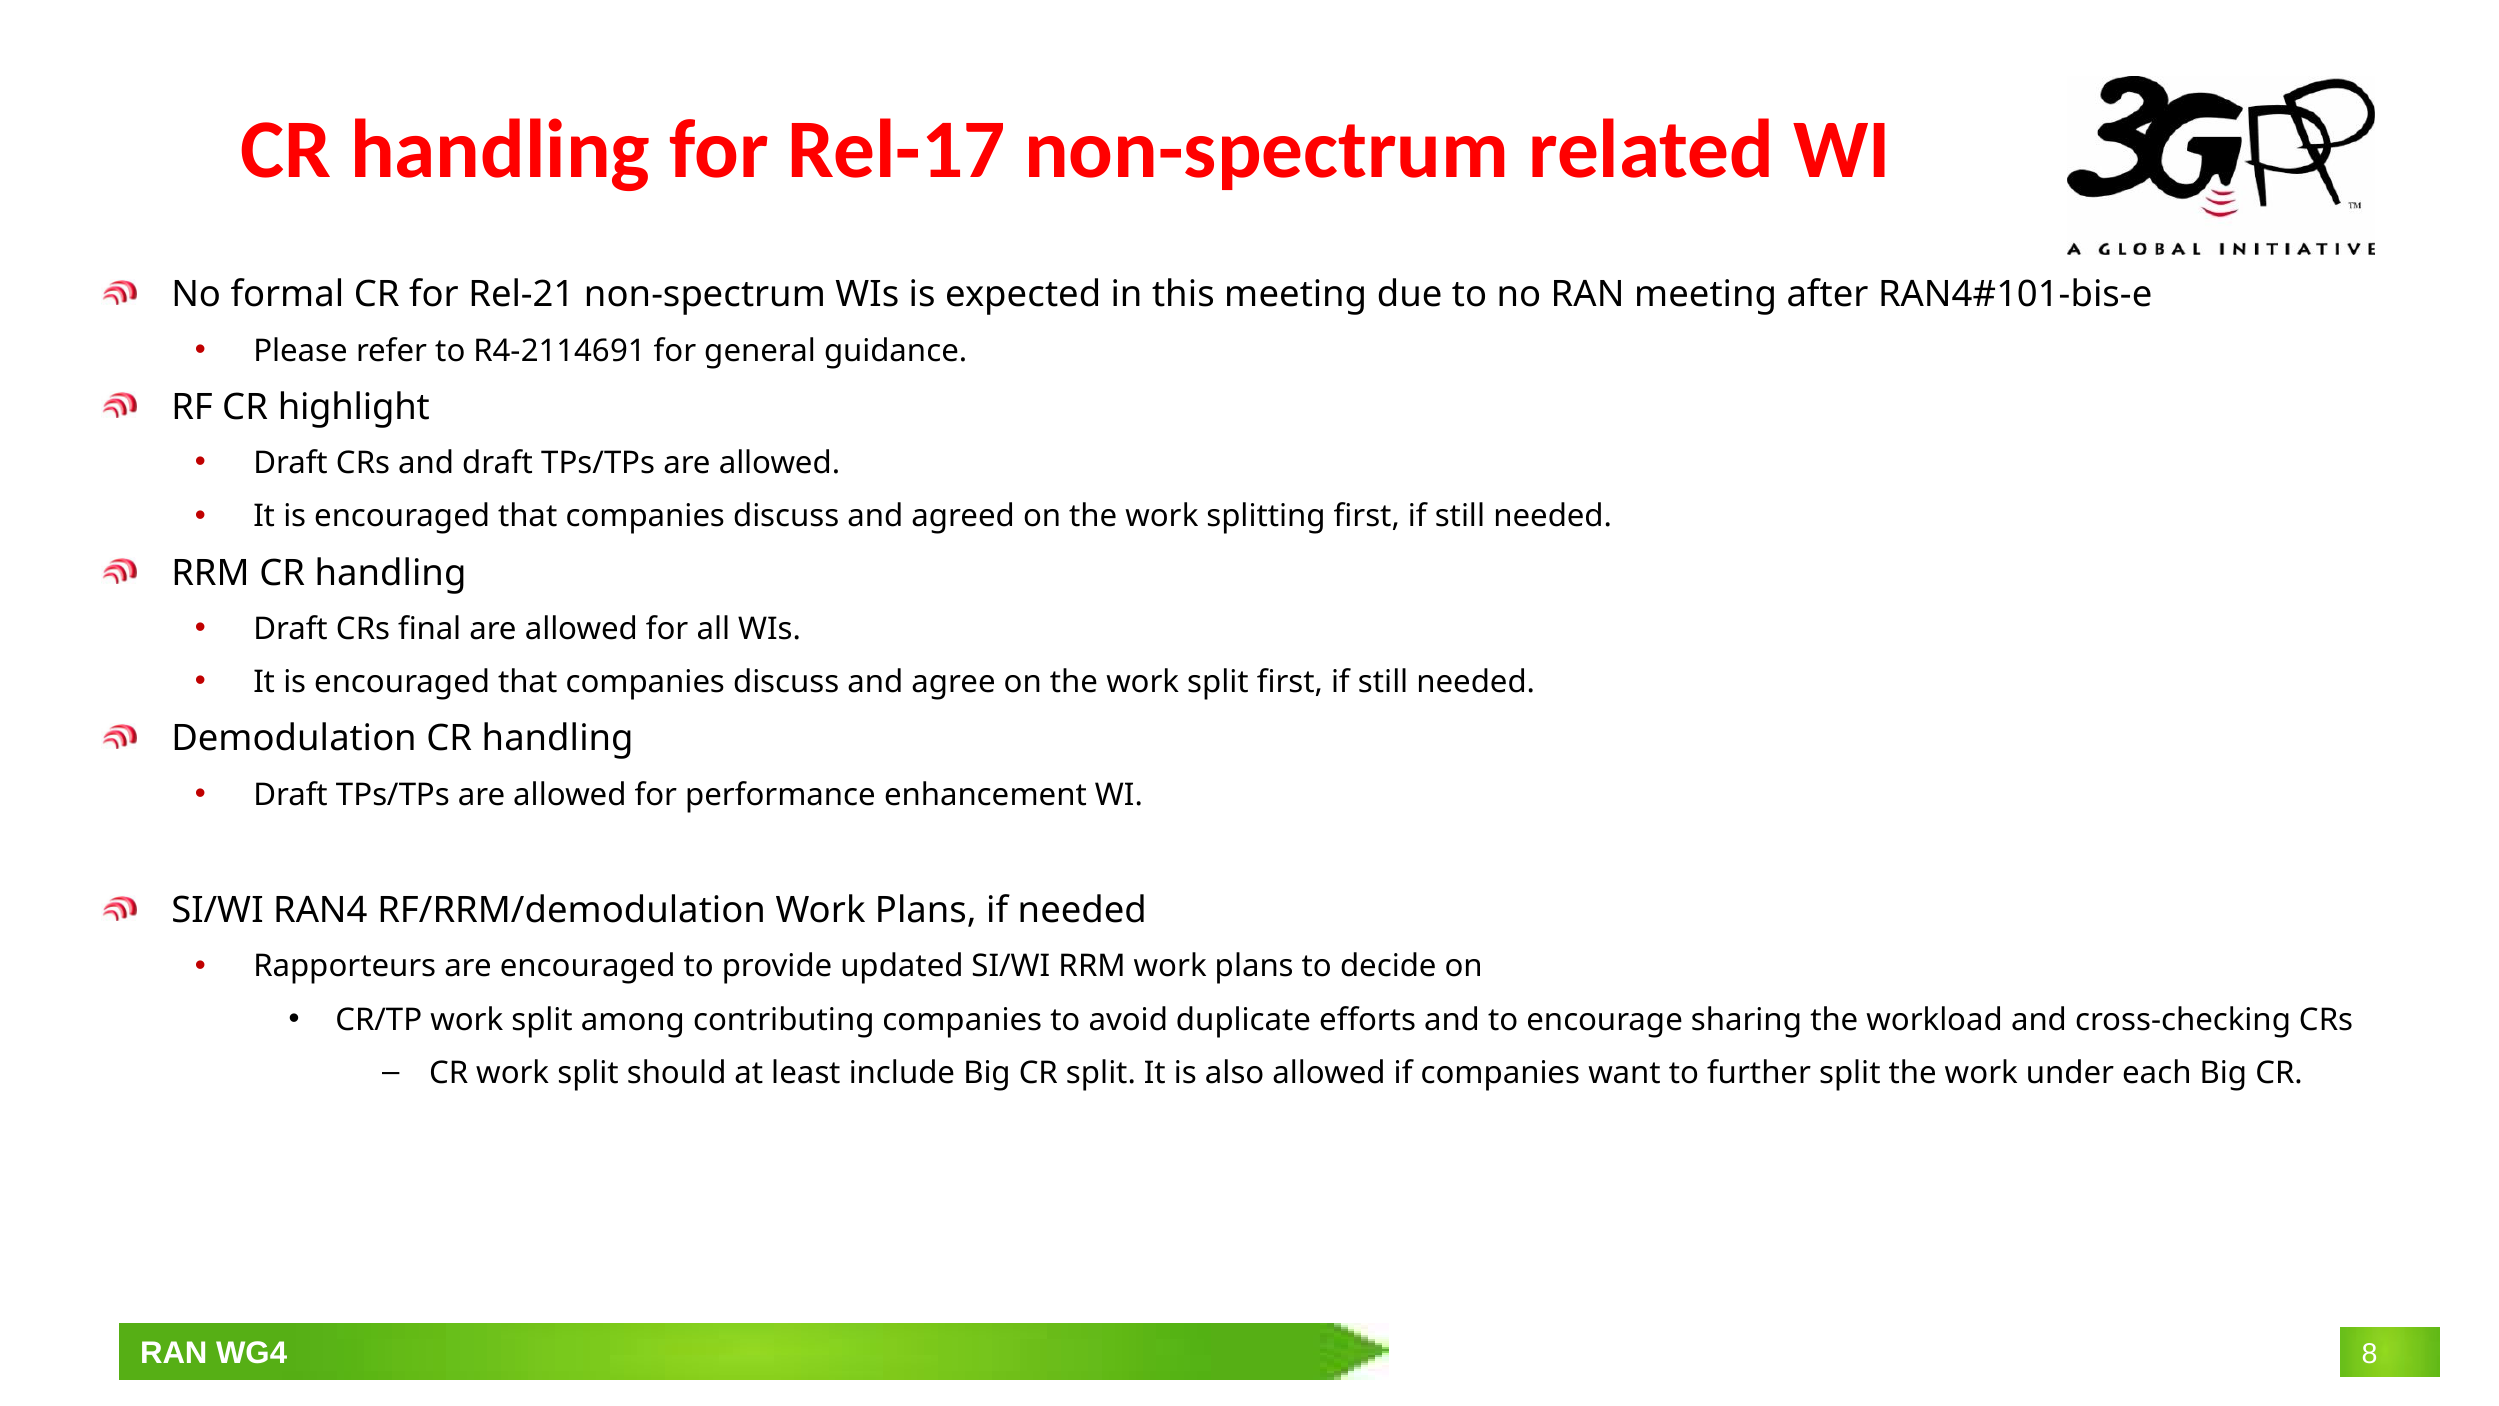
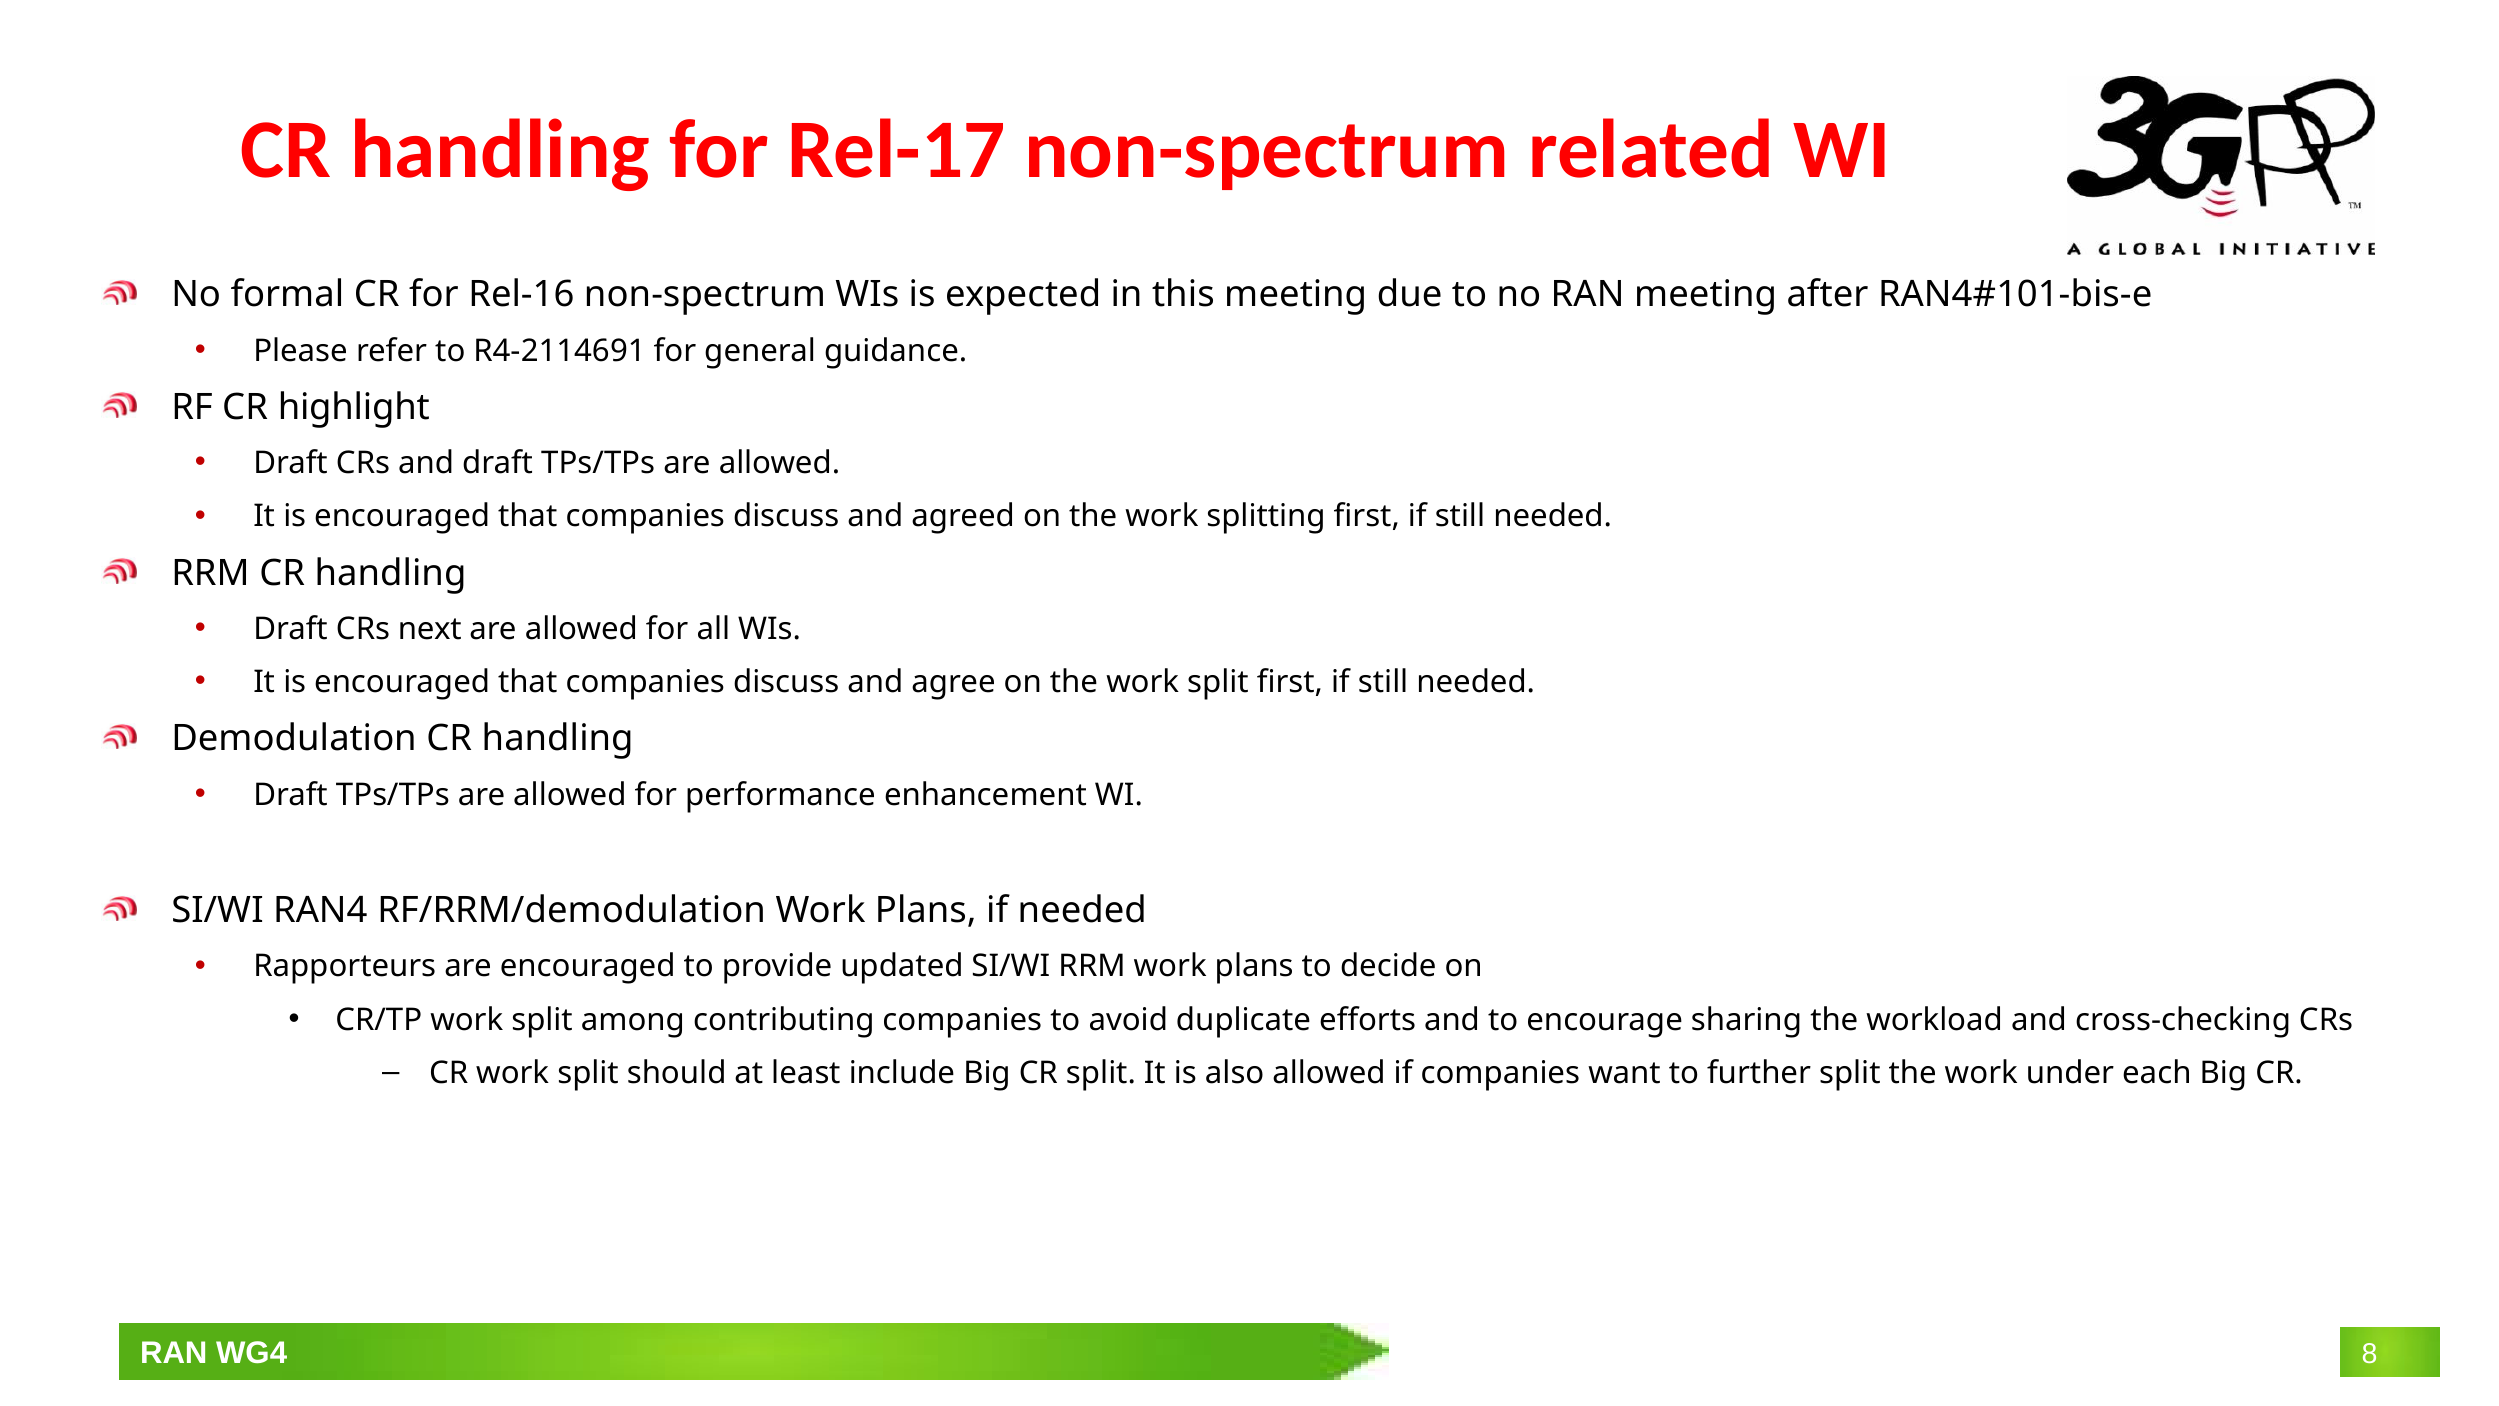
Rel-21: Rel-21 -> Rel-16 (521, 295)
final: final -> next (430, 629)
